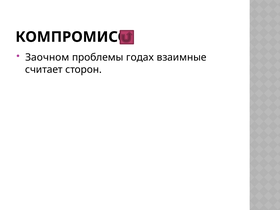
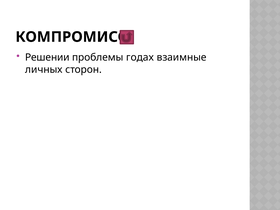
Заочном: Заочном -> Решении (47, 57)
считает: считает -> личных (44, 70)
